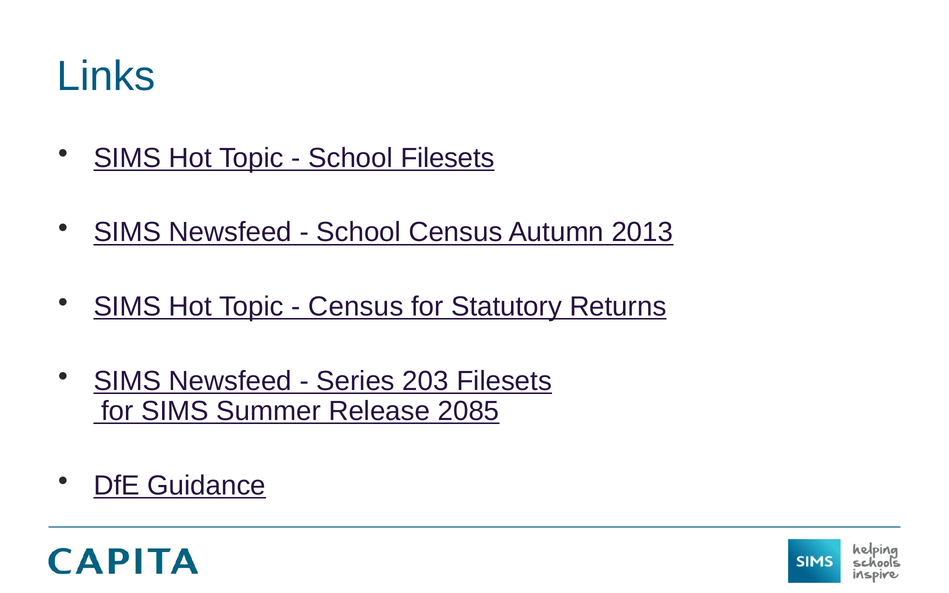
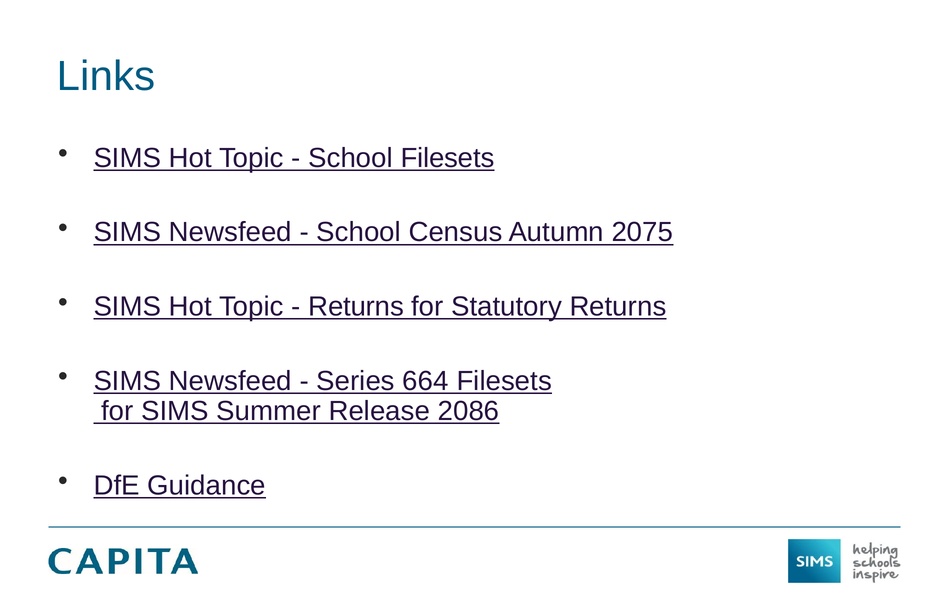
2013: 2013 -> 2075 (642, 232)
Census: Census -> Returns (356, 307)
203: 203 -> 664 (425, 381)
2085: 2085 -> 2086 (469, 411)
